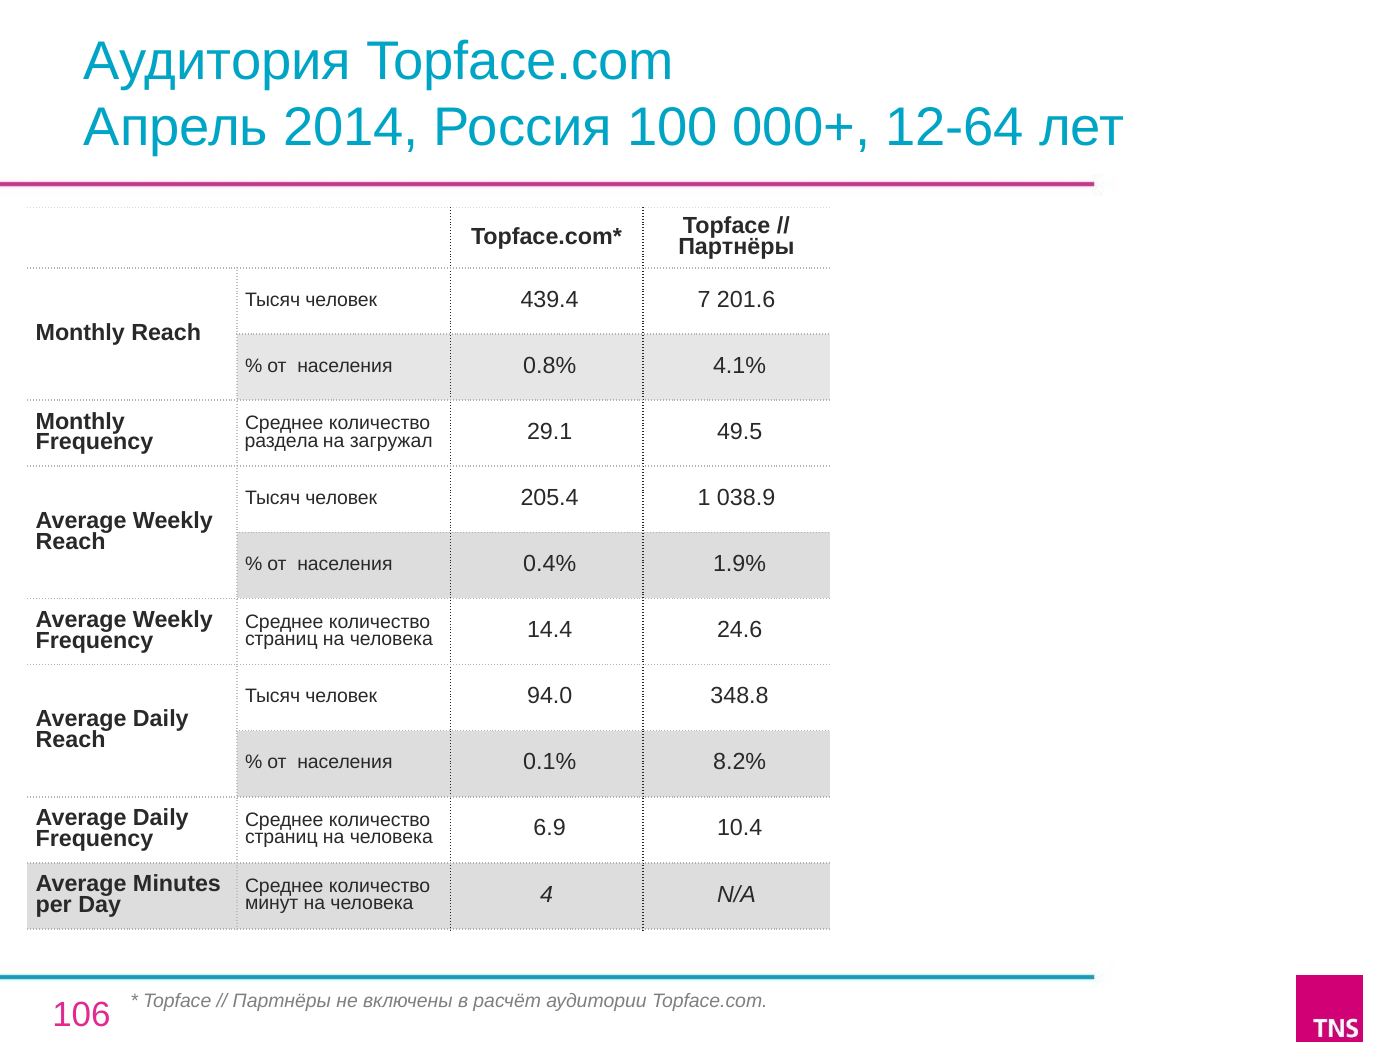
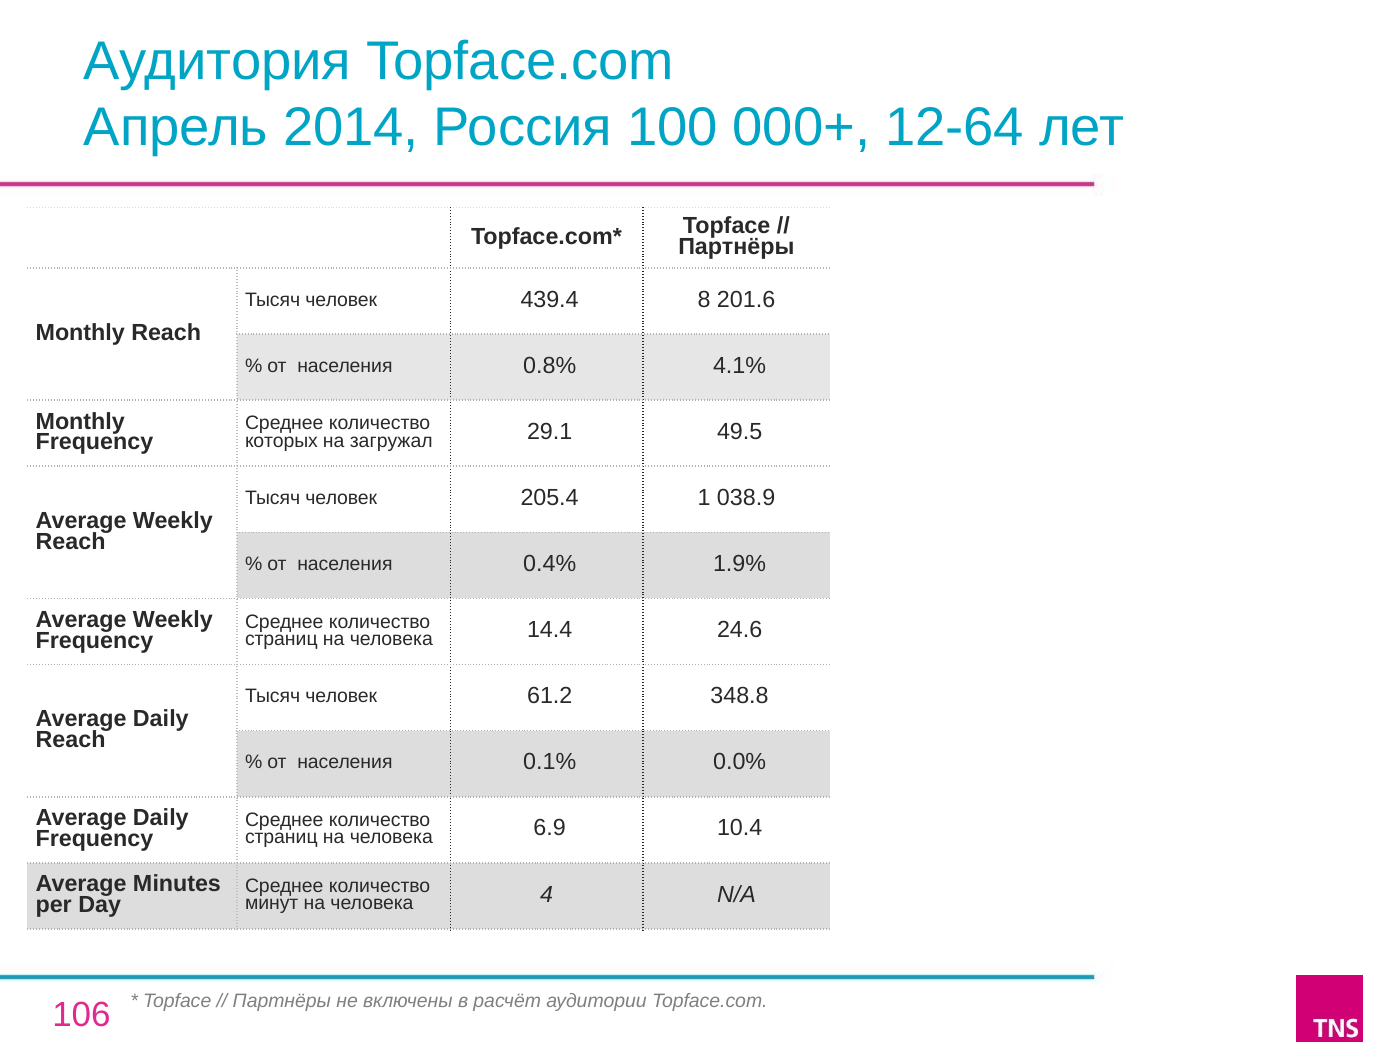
7: 7 -> 8 (704, 300)
раздела: раздела -> которых (281, 441)
94.0: 94.0 -> 61.2 (550, 696)
8.2%: 8.2% -> 0.0% (740, 762)
